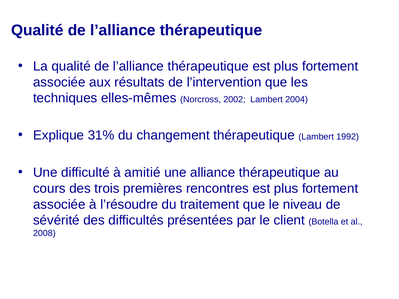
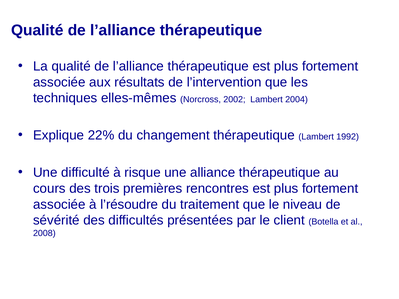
31%: 31% -> 22% (101, 135)
amitié: amitié -> risque (143, 173)
